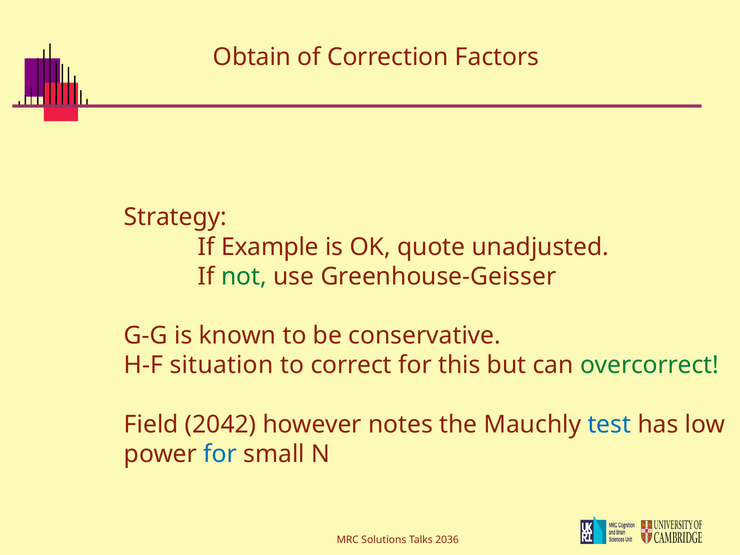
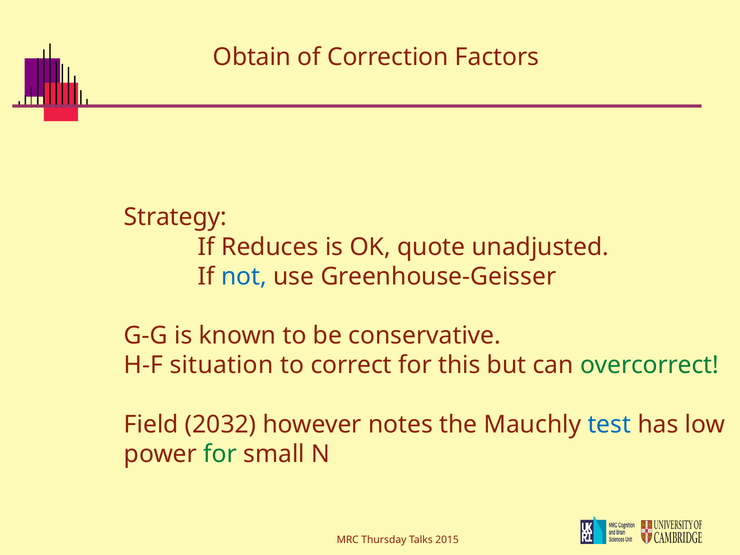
Example: Example -> Reduces (270, 247)
not colour: green -> blue (244, 277)
2042: 2042 -> 2032 (221, 425)
for colour: blue -> green (220, 454)
Solutions: Solutions -> Thursday (384, 540)
2036: 2036 -> 2015 (447, 540)
